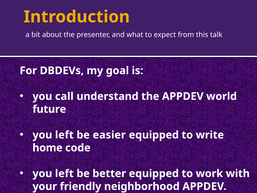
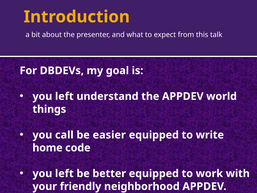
call: call -> left (64, 96)
future: future -> things (49, 109)
left: left -> call (64, 135)
